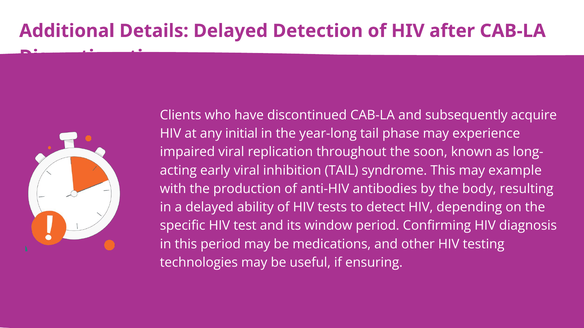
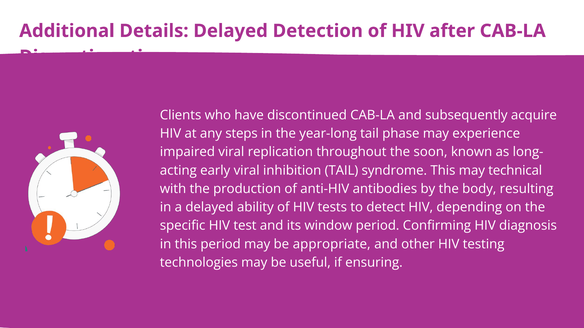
initial: initial -> steps (241, 134)
example: example -> technical (515, 171)
medications: medications -> appropriate (332, 244)
